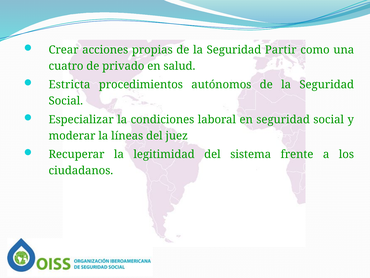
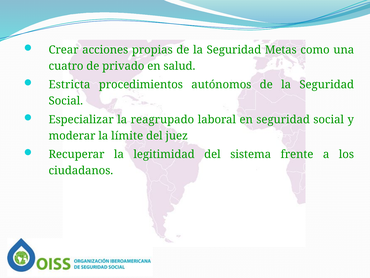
Partir: Partir -> Metas (281, 50)
condiciones: condiciones -> reagrupado (162, 119)
líneas: líneas -> límite (127, 136)
